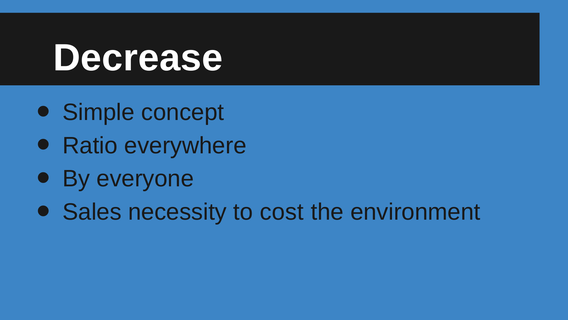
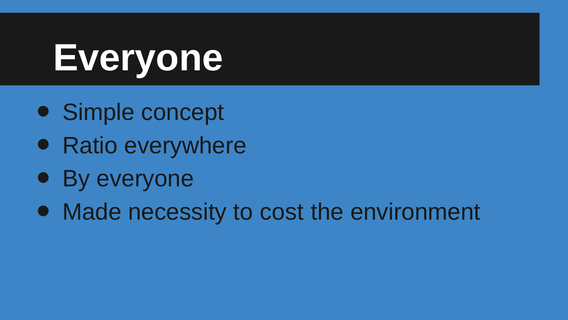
Decrease: Decrease -> Everyone (138, 58)
Sales: Sales -> Made (92, 212)
